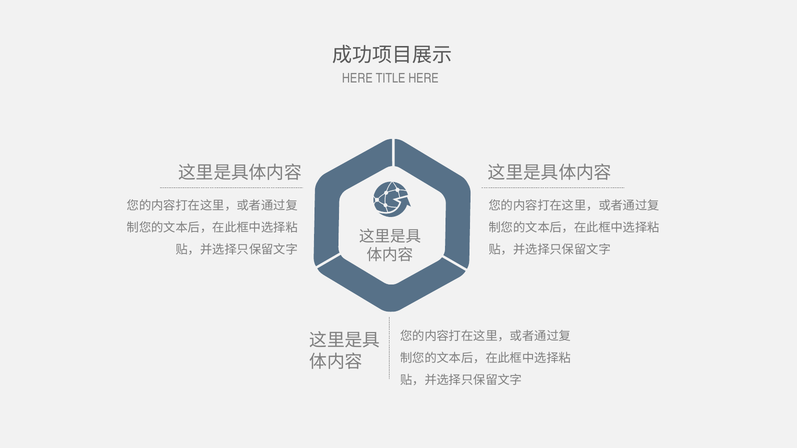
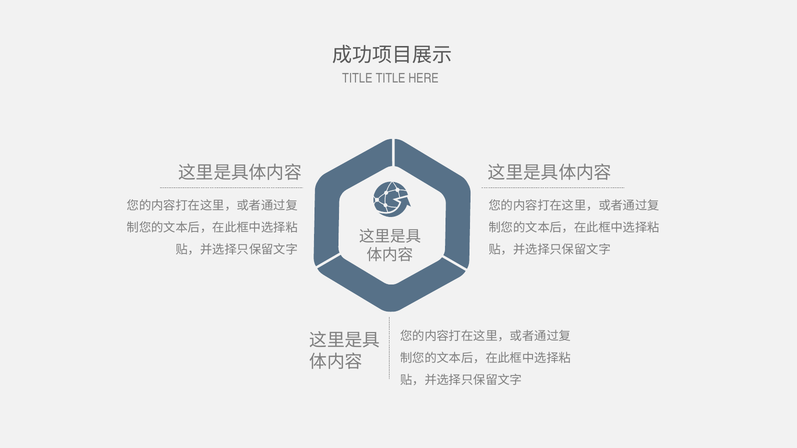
HERE: HERE -> TITLE (357, 78)
